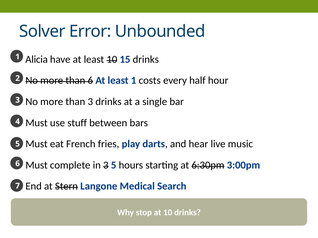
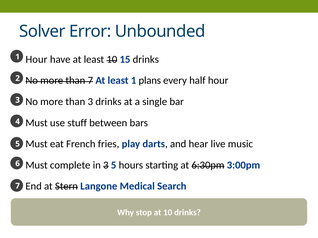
Alicia: Alicia -> Hour (36, 59)
than 6: 6 -> 7 (90, 81)
costs: costs -> plans (150, 81)
